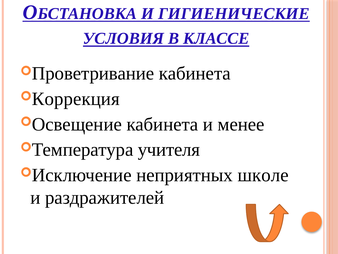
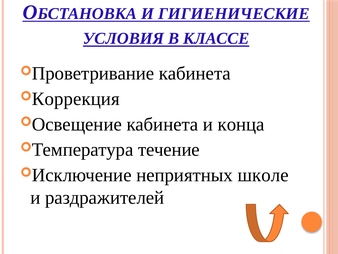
менее: менее -> конца (241, 124)
учителя: учителя -> течение (169, 149)
